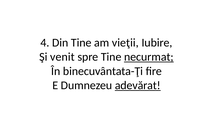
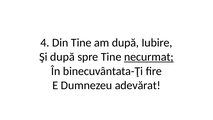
am vieţii: vieţii -> după (125, 43)
Şi venit: venit -> după (62, 57)
adevărat underline: present -> none (138, 85)
